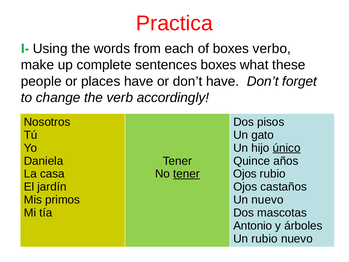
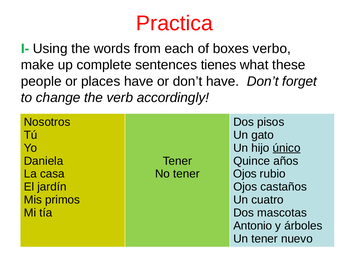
sentences boxes: boxes -> tienes (219, 65)
tener underline: present -> none (186, 174)
Un nuevo: nuevo -> cuatro (267, 200)
Un rubio: rubio -> tener (265, 239)
